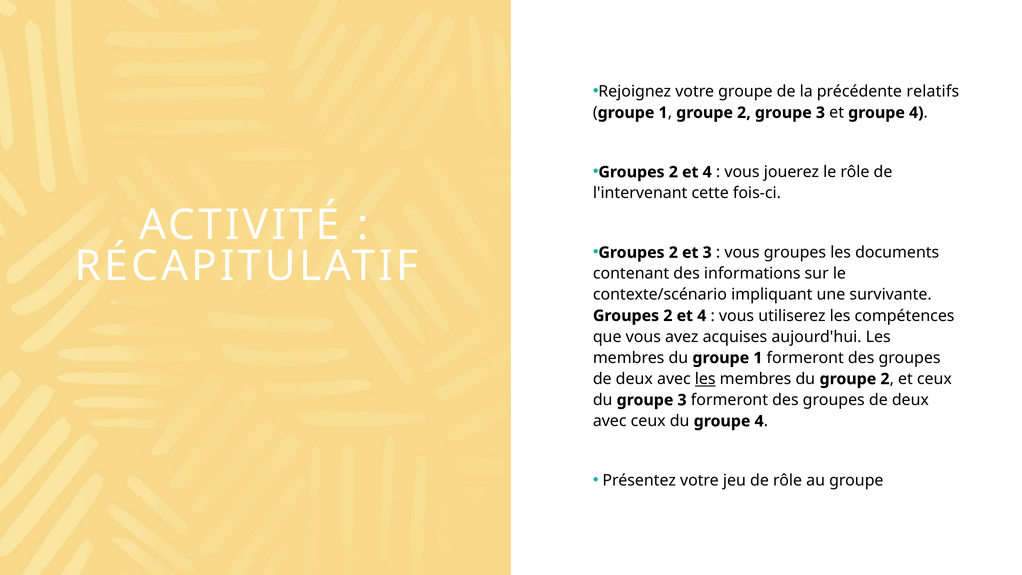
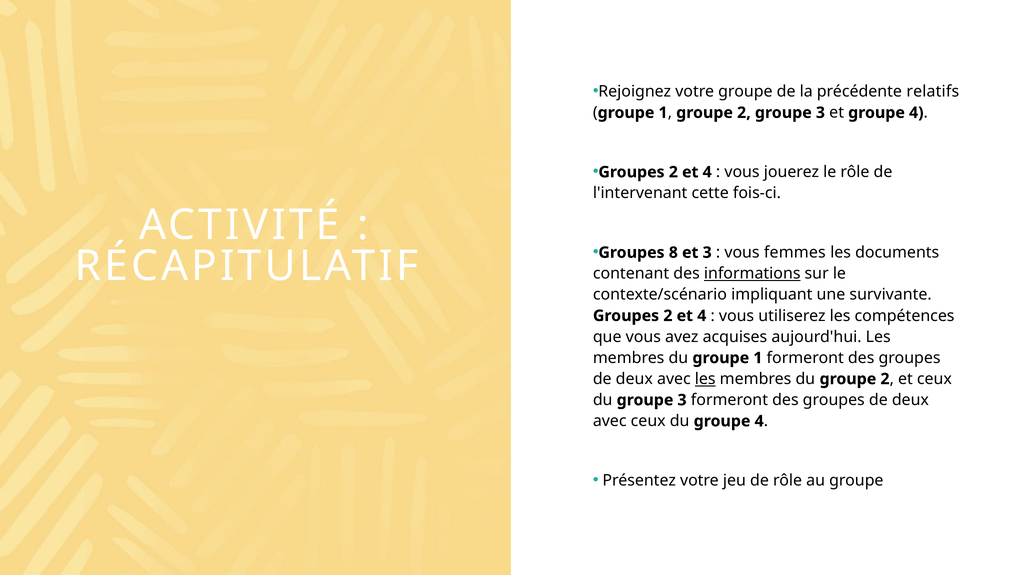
2: 2 -> 8 (673, 253)
vous groupes: groupes -> femmes (795, 253)
informations underline: none -> present (752, 274)
